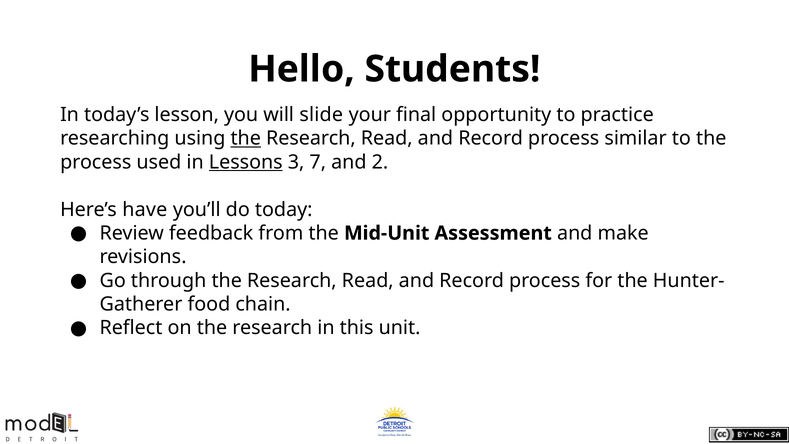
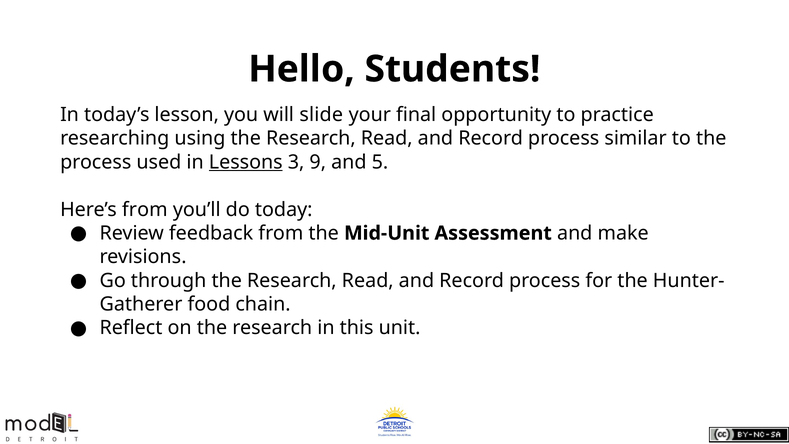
the underline: present -> none (246, 138)
7: 7 -> 9 (318, 162)
2: 2 -> 5 (380, 162)
Here’s have: have -> from (145, 209)
